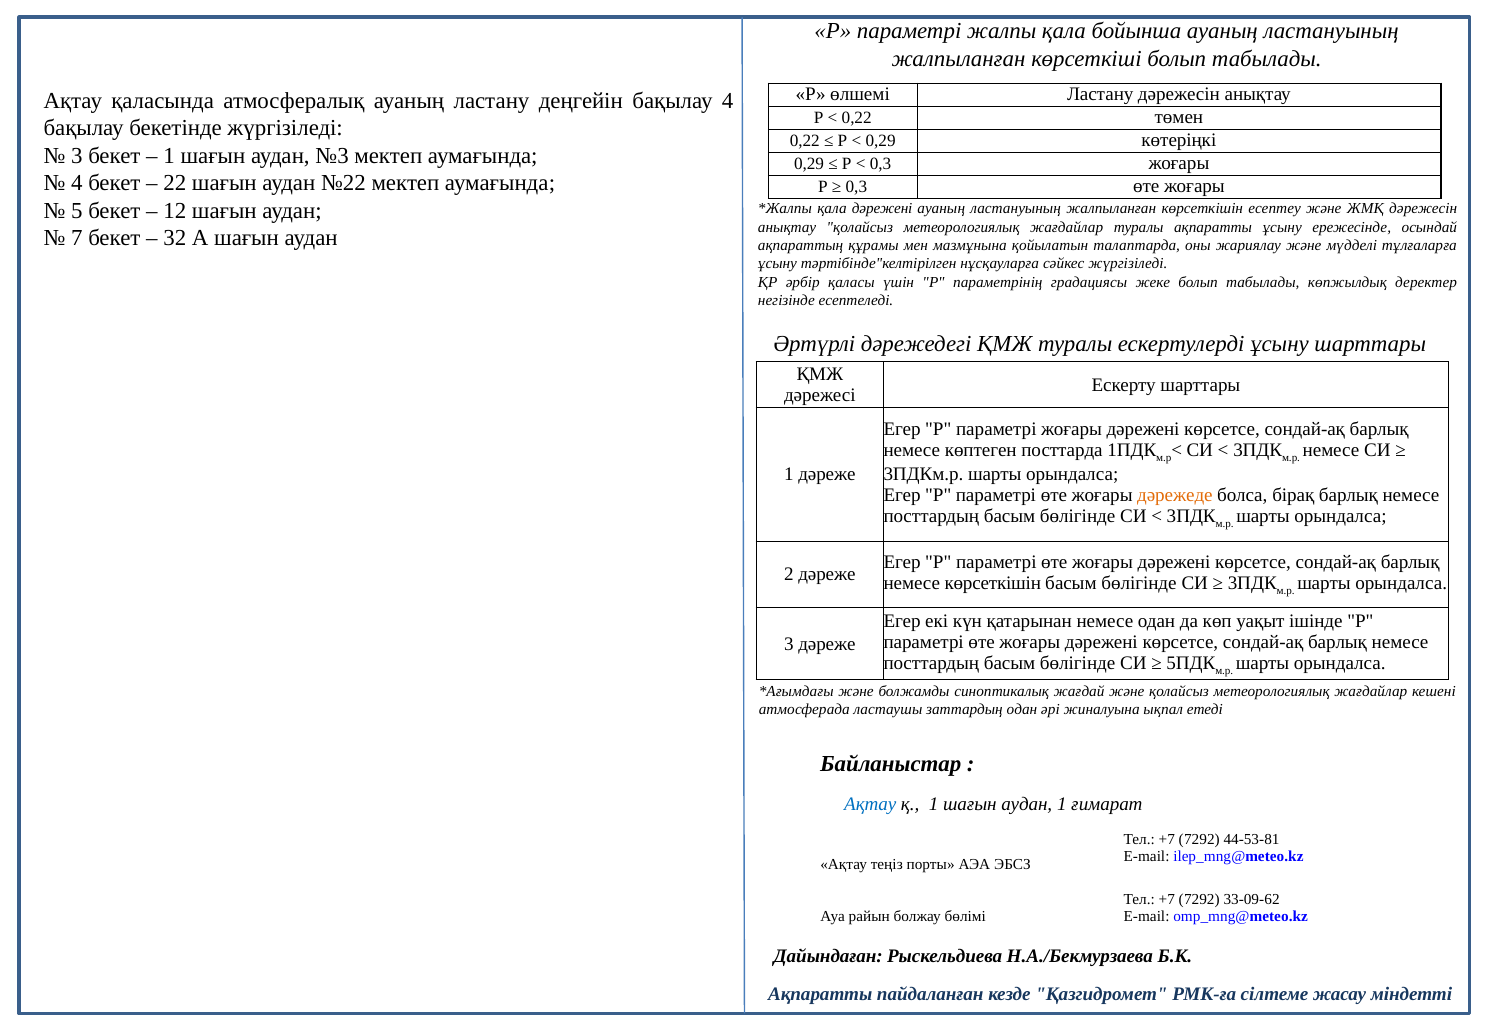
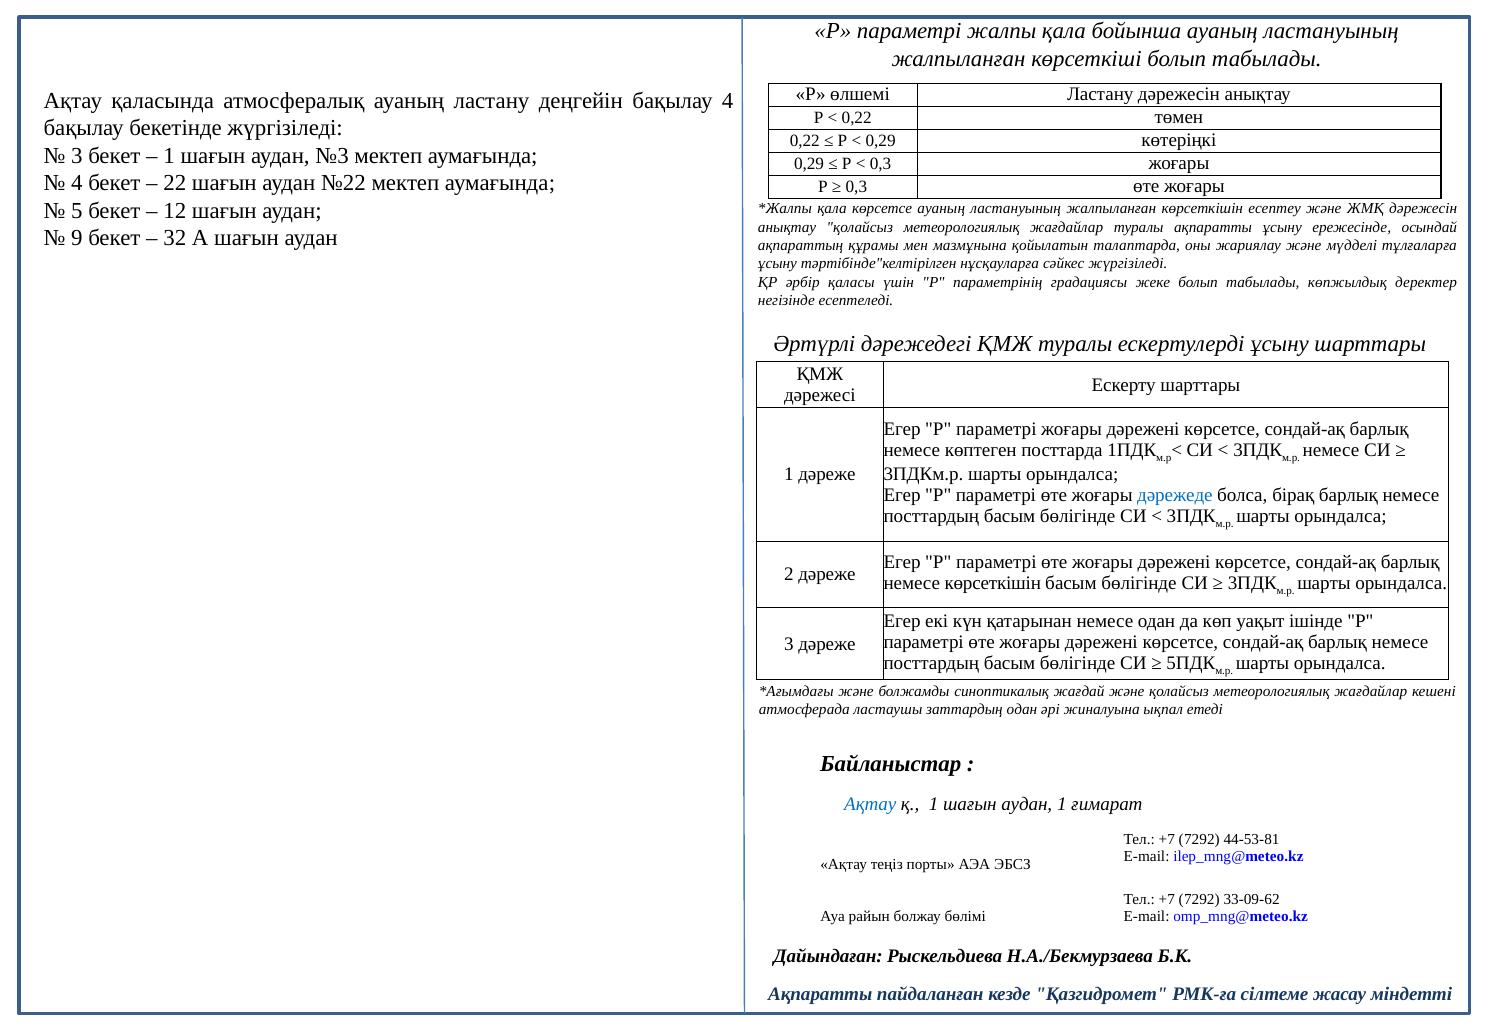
қала дәрежені: дәрежені -> көрсетсе (882, 209)
7: 7 -> 9 (77, 238)
дәрежеде colour: orange -> blue (1175, 495)
